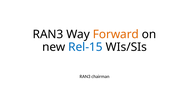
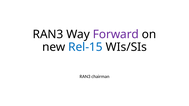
Forward colour: orange -> purple (116, 34)
